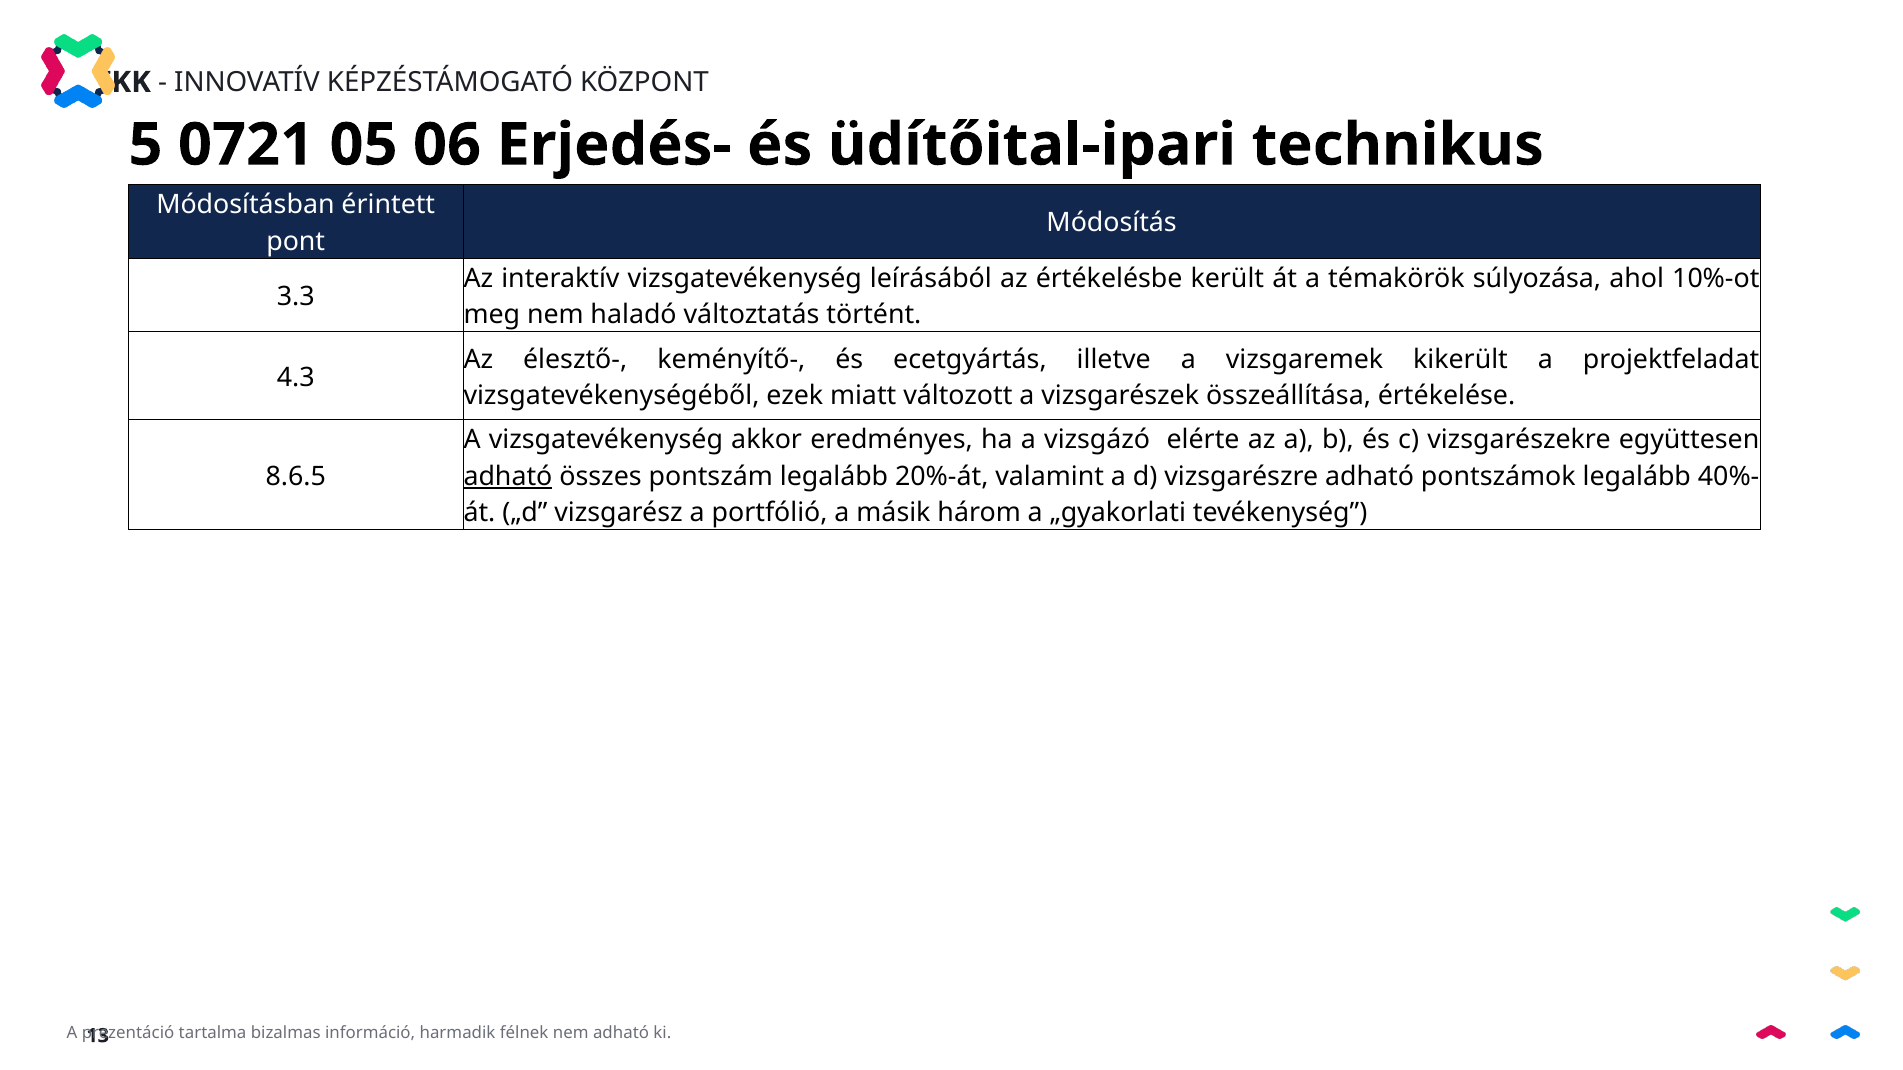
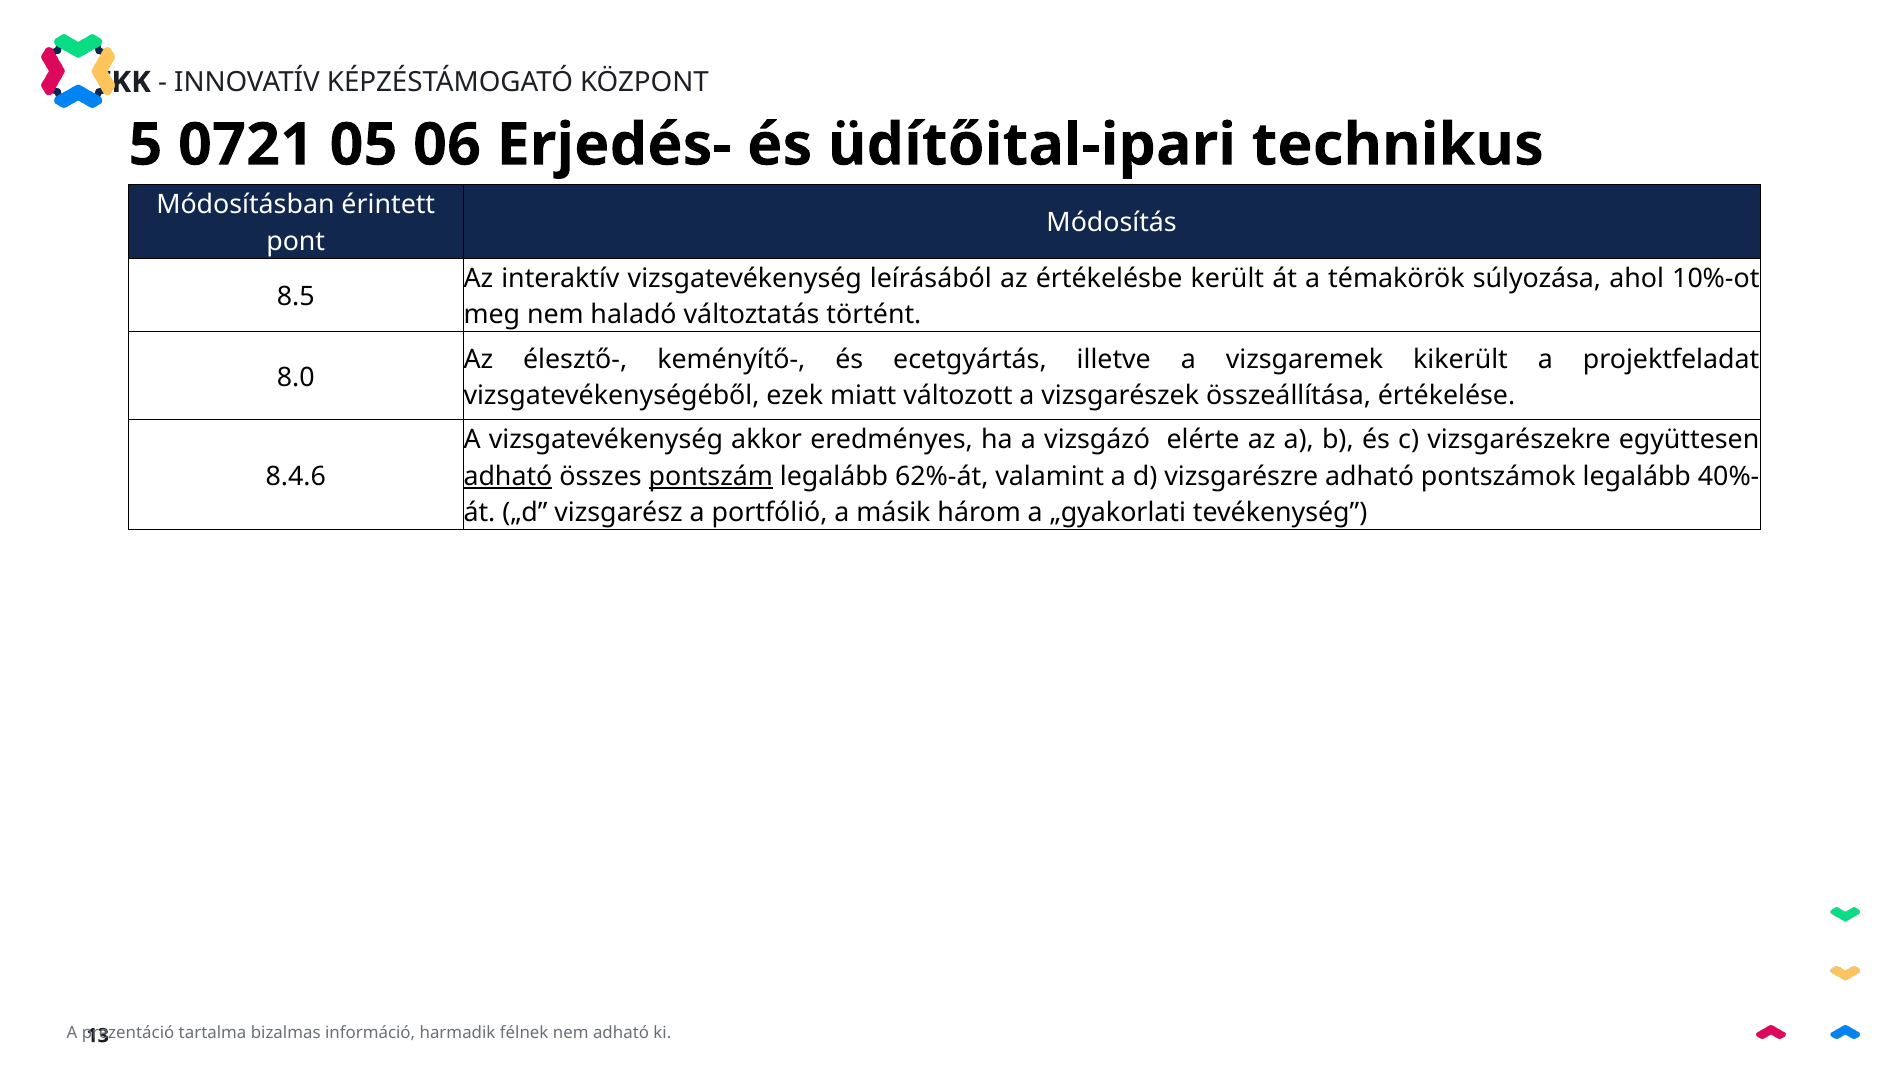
3.3: 3.3 -> 8.5 (296, 297)
4.3: 4.3 -> 8.0 (296, 378)
8.6.5: 8.6.5 -> 8.4.6 (296, 477)
pontszám underline: none -> present (711, 477)
20%-át: 20%-át -> 62%-át (942, 477)
